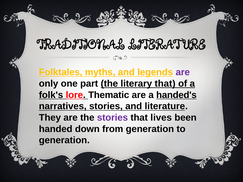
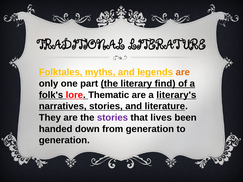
are colour: purple -> orange (183, 72)
literary that: that -> find (165, 84)
handed's: handed's -> literary's (176, 95)
